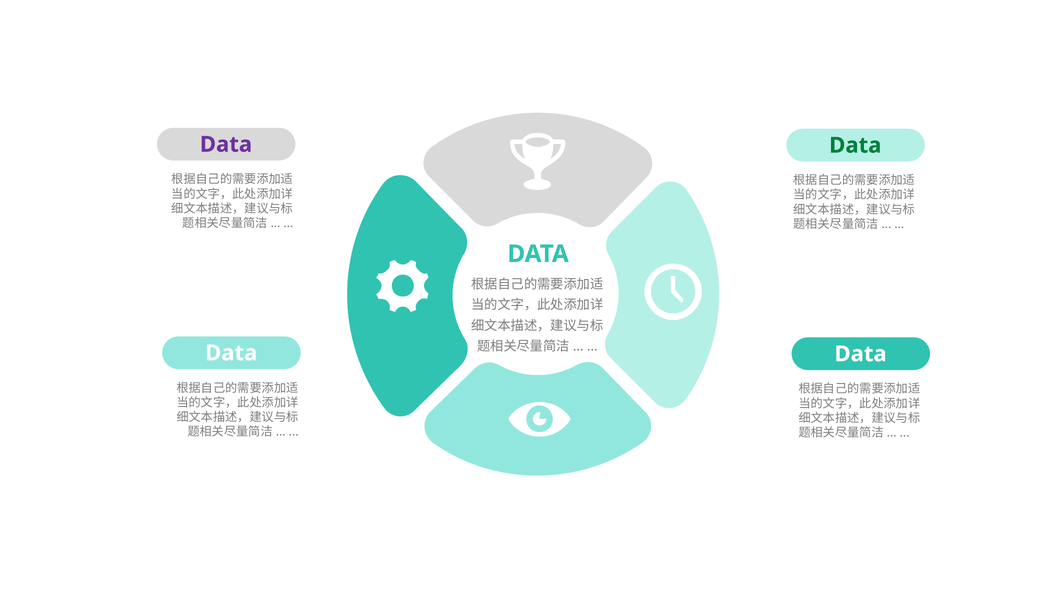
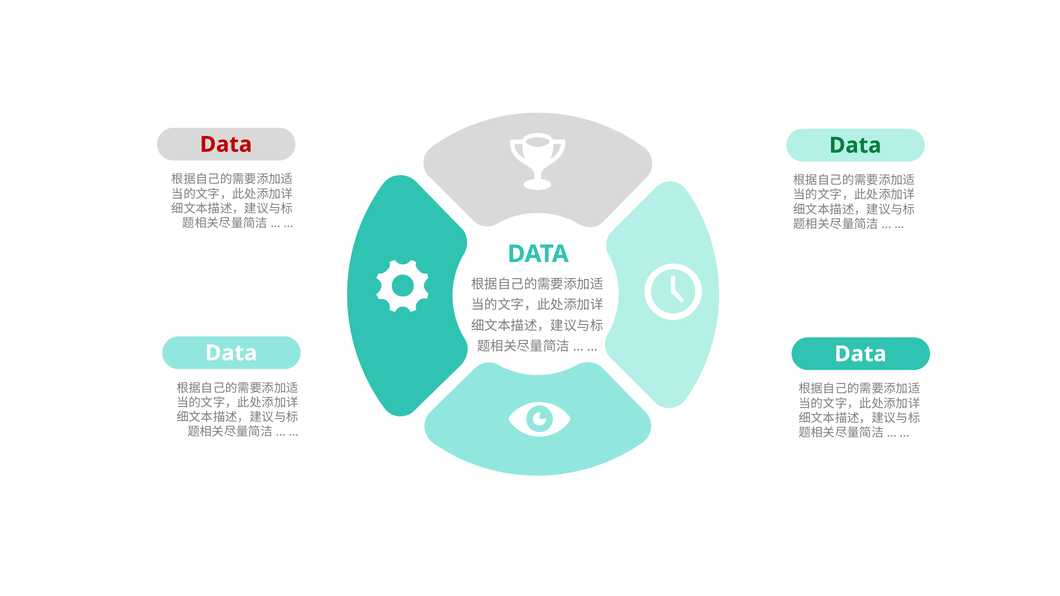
Data colour: purple -> red (226, 145)
